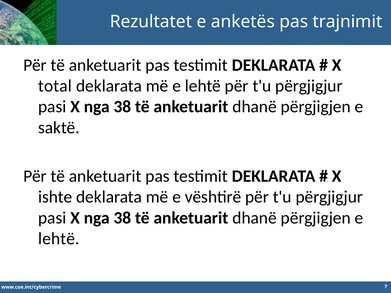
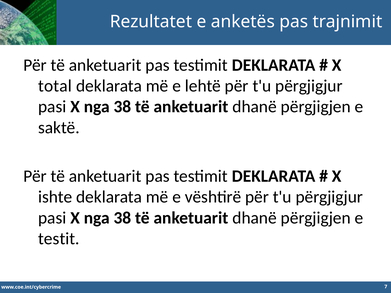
lehtë: lehtë -> testit (59, 239)
